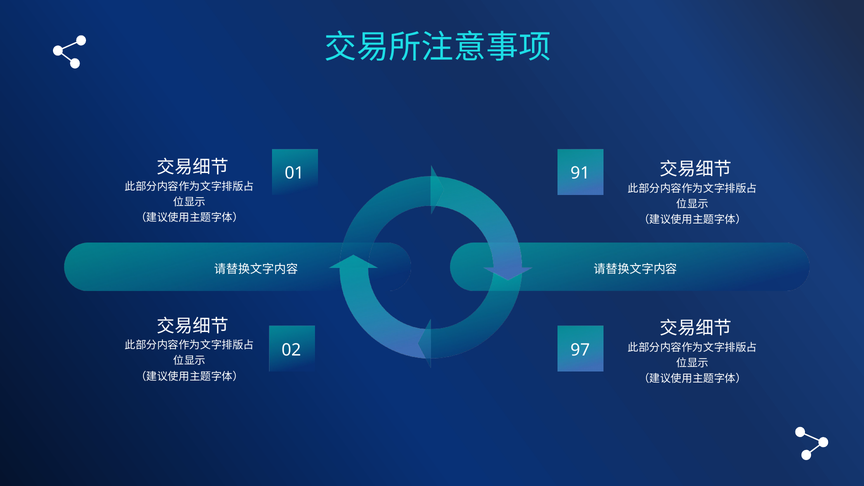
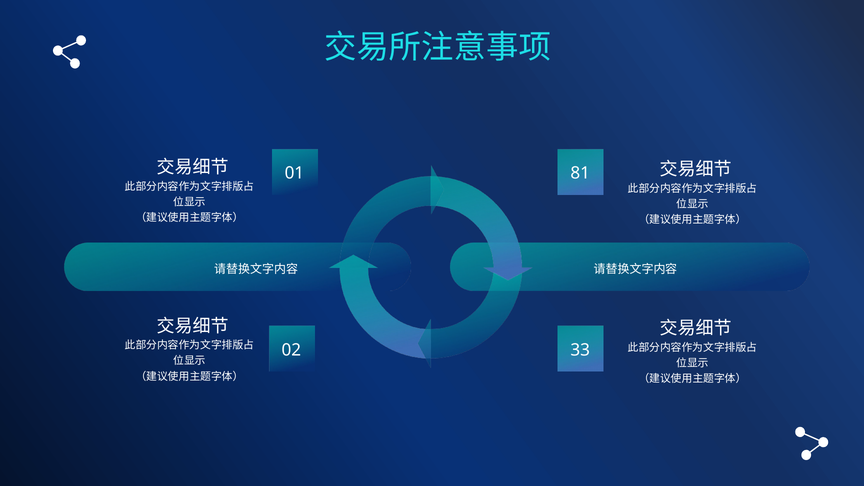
91: 91 -> 81 (580, 173)
97: 97 -> 33 (580, 350)
